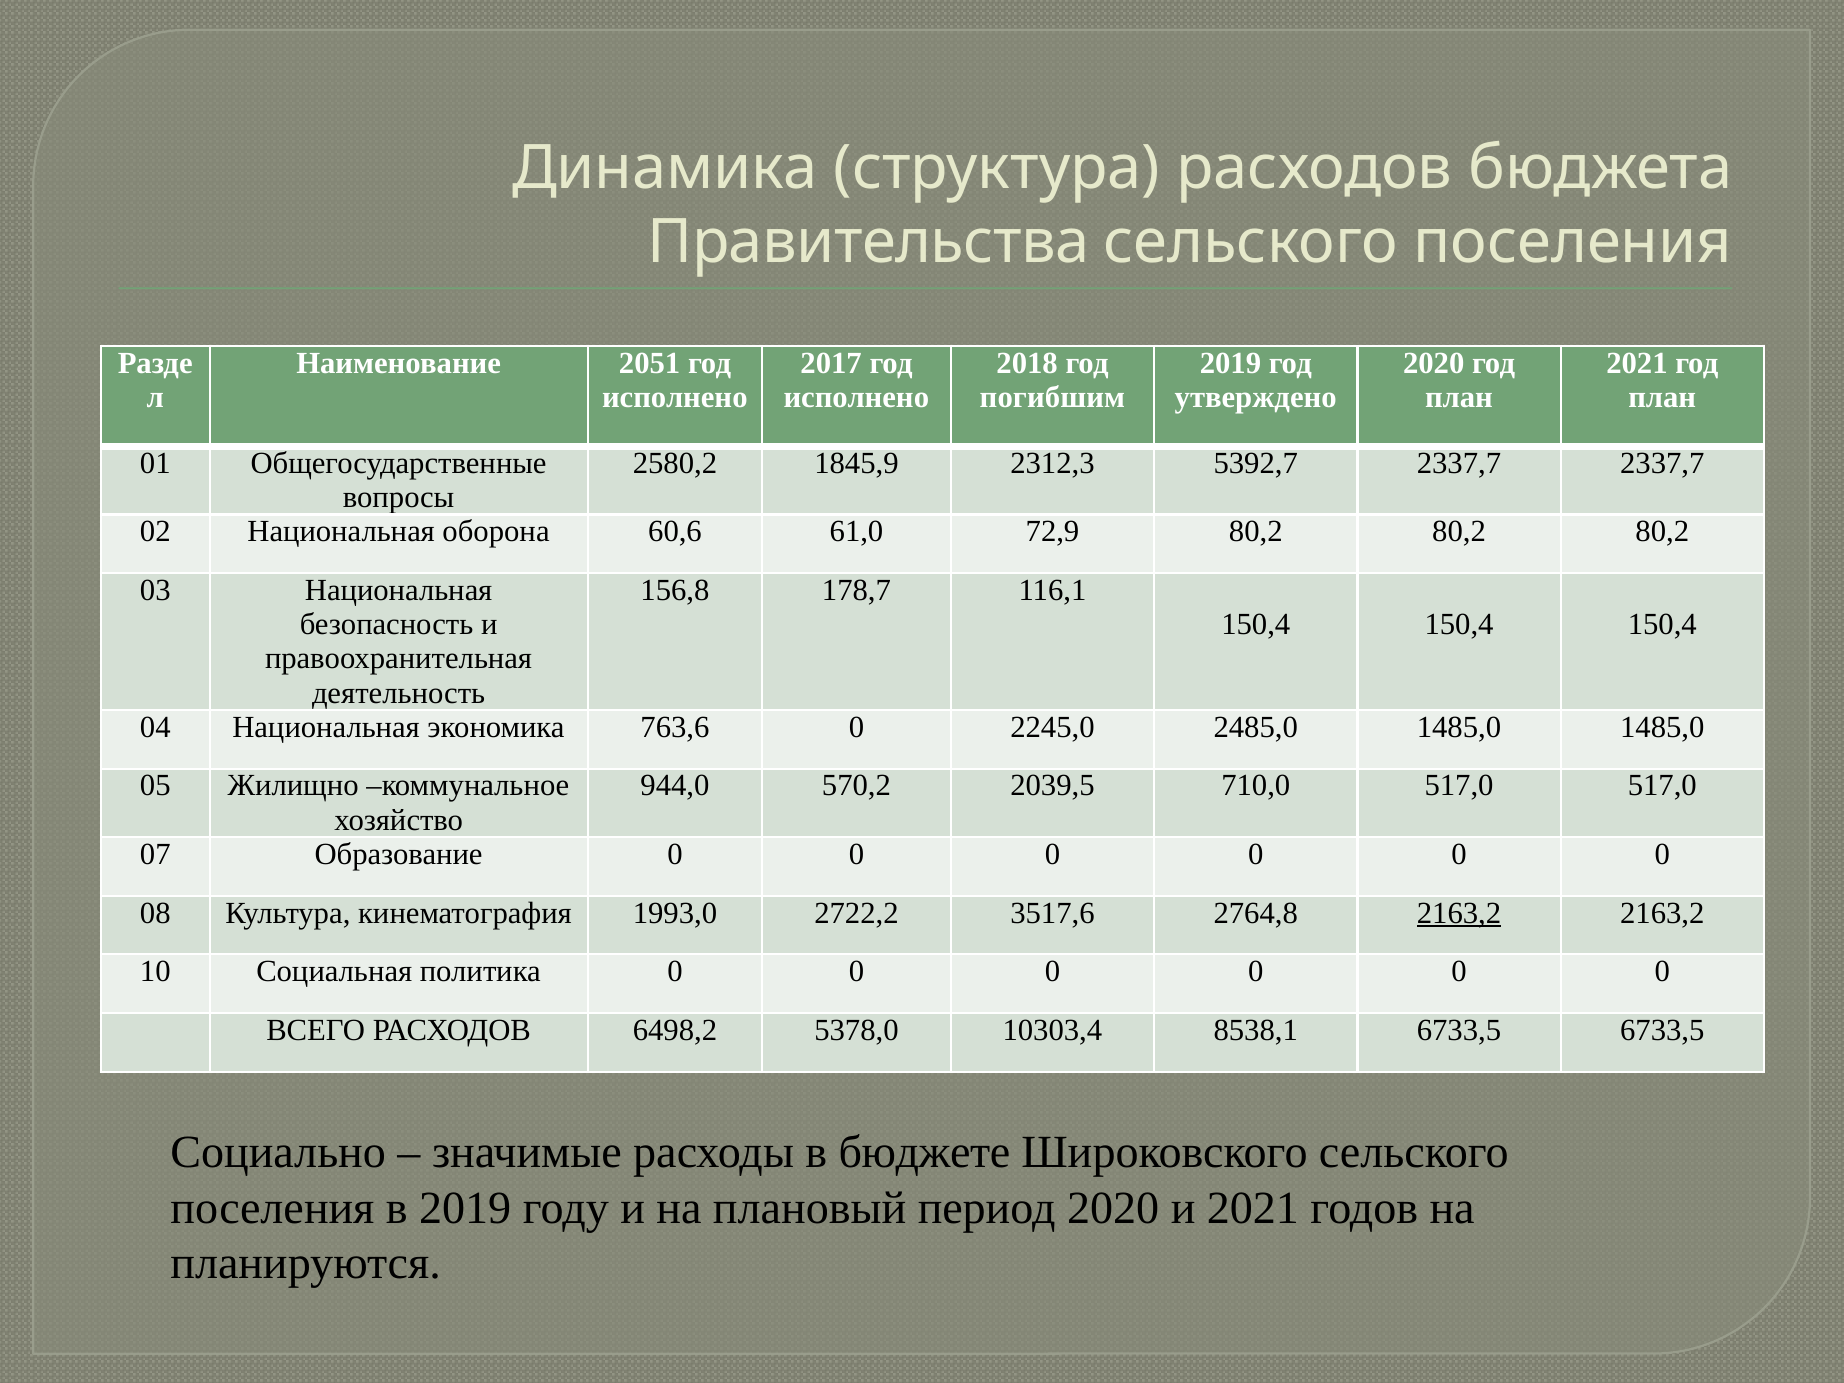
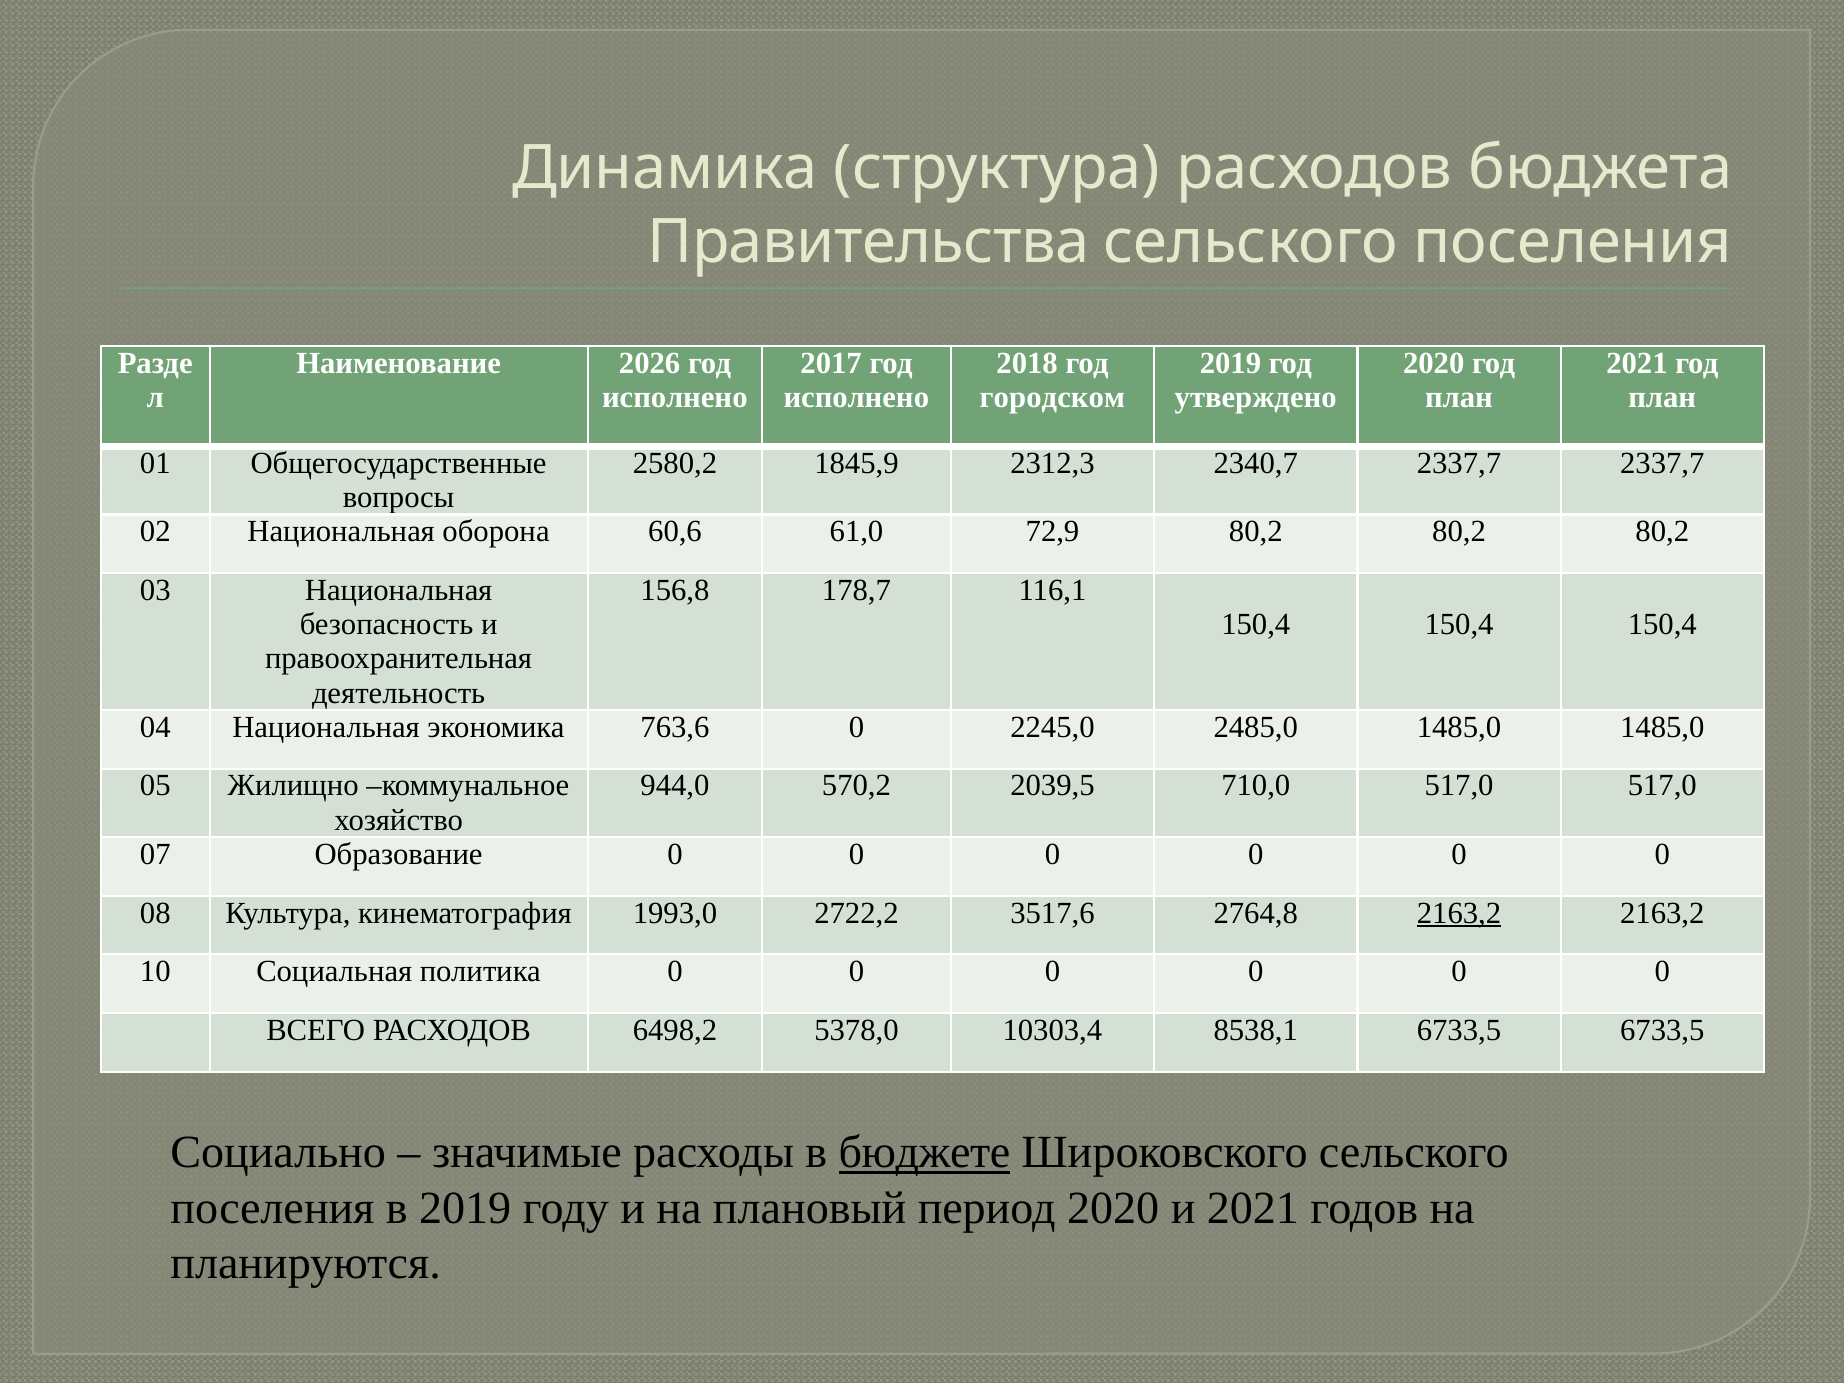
2051: 2051 -> 2026 (650, 363)
погибшим: погибшим -> городском (1052, 397)
5392,7: 5392,7 -> 2340,7 (1256, 463)
бюджете underline: none -> present (924, 1153)
